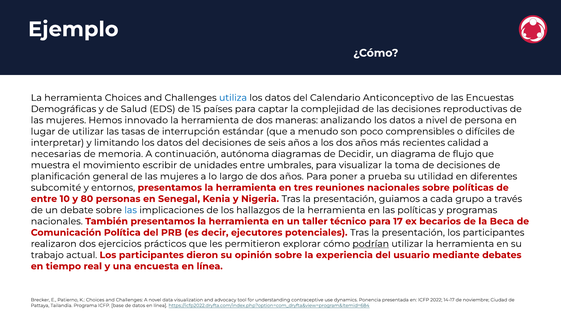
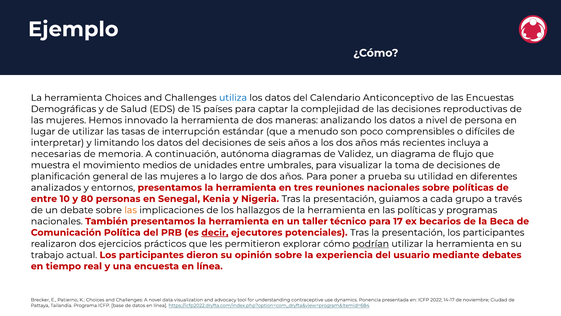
calidad: calidad -> incluya (464, 142)
Decidir: Decidir -> Validez (356, 154)
escribir: escribir -> medios (160, 165)
subcomité: subcomité -> analizados (56, 187)
las colour: blue -> orange (131, 210)
decir underline: none -> present (215, 232)
